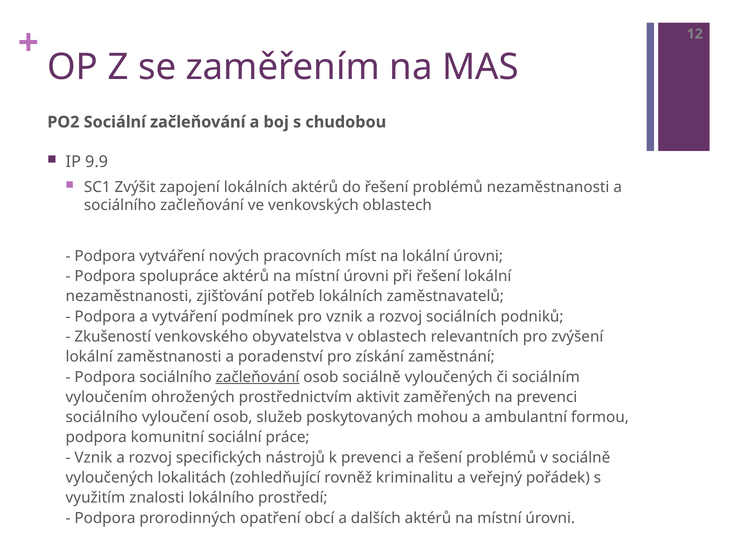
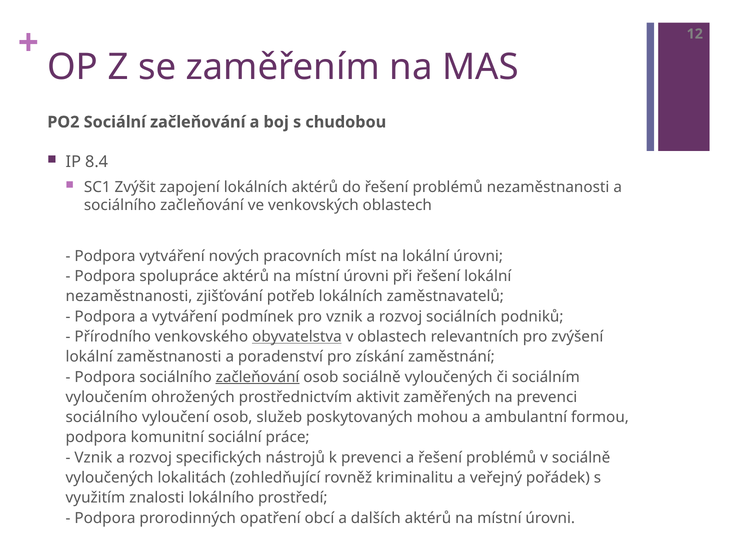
9.9: 9.9 -> 8.4 (97, 162)
Zkušeností: Zkušeností -> Přírodního (113, 337)
obyvatelstva underline: none -> present (297, 337)
